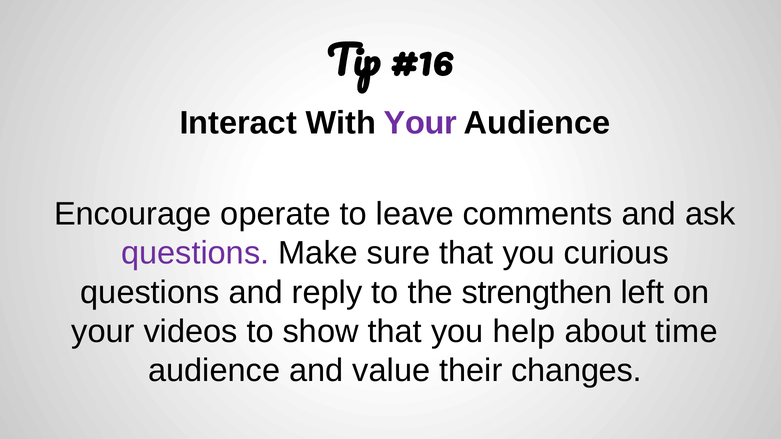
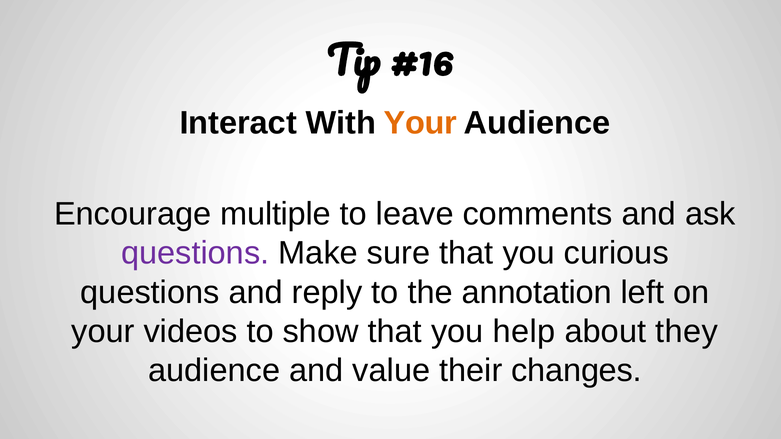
Your colour: purple -> orange (420, 123)
operate: operate -> multiple (276, 214)
strengthen: strengthen -> annotation (537, 293)
time: time -> they (687, 332)
